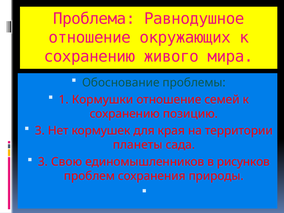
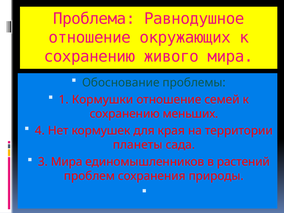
позицию: позицию -> меньших (191, 114)
3: 3 -> 4 (40, 131)
3 Свою: Свою -> Мира (67, 162)
рисунков: рисунков -> растений (243, 162)
